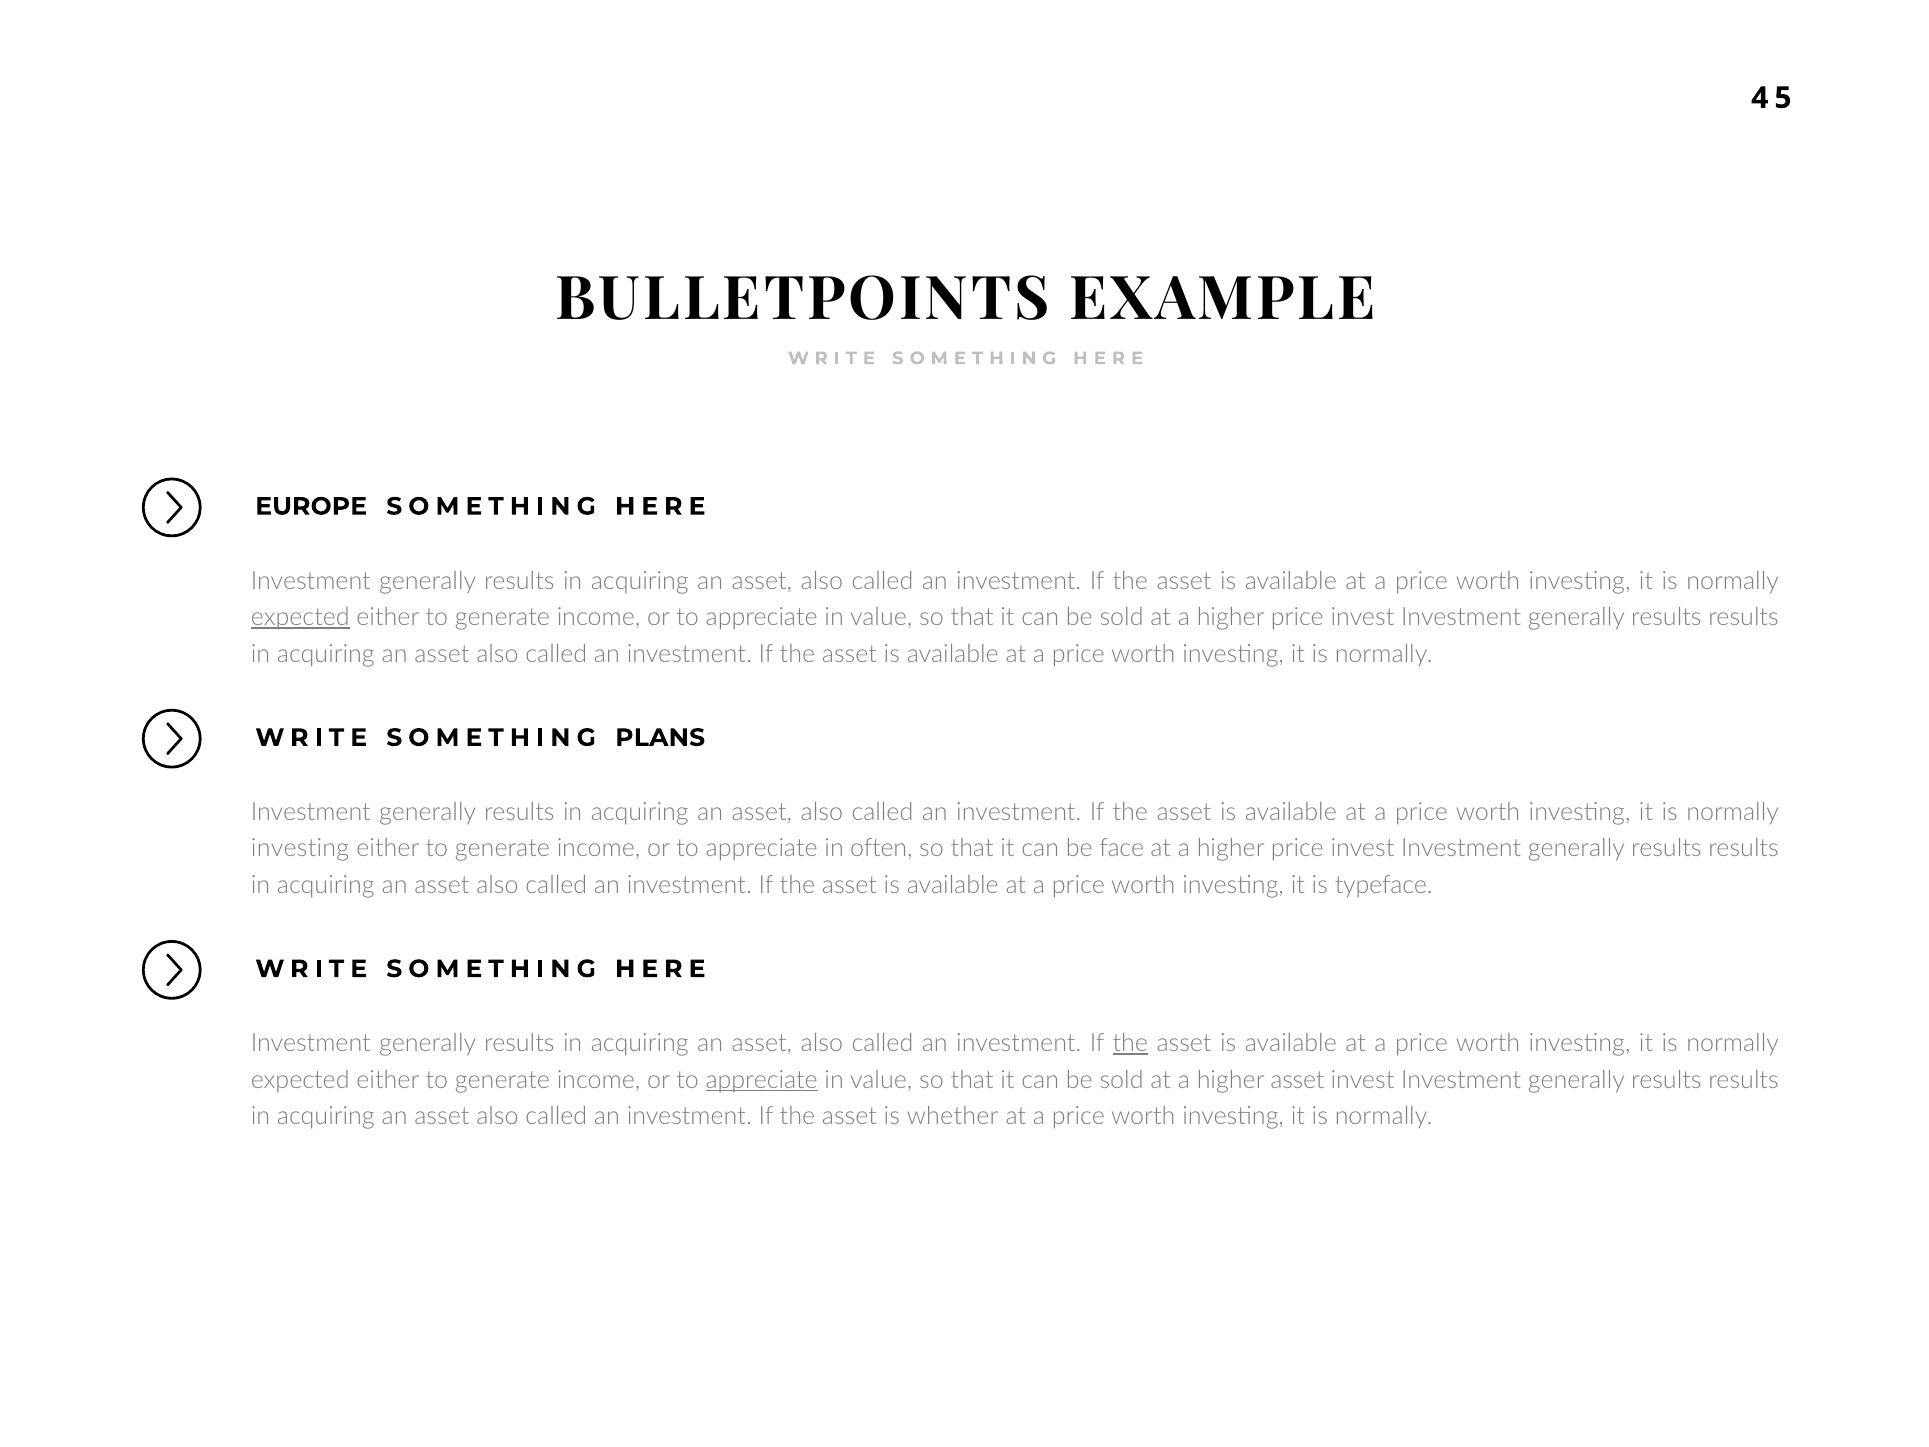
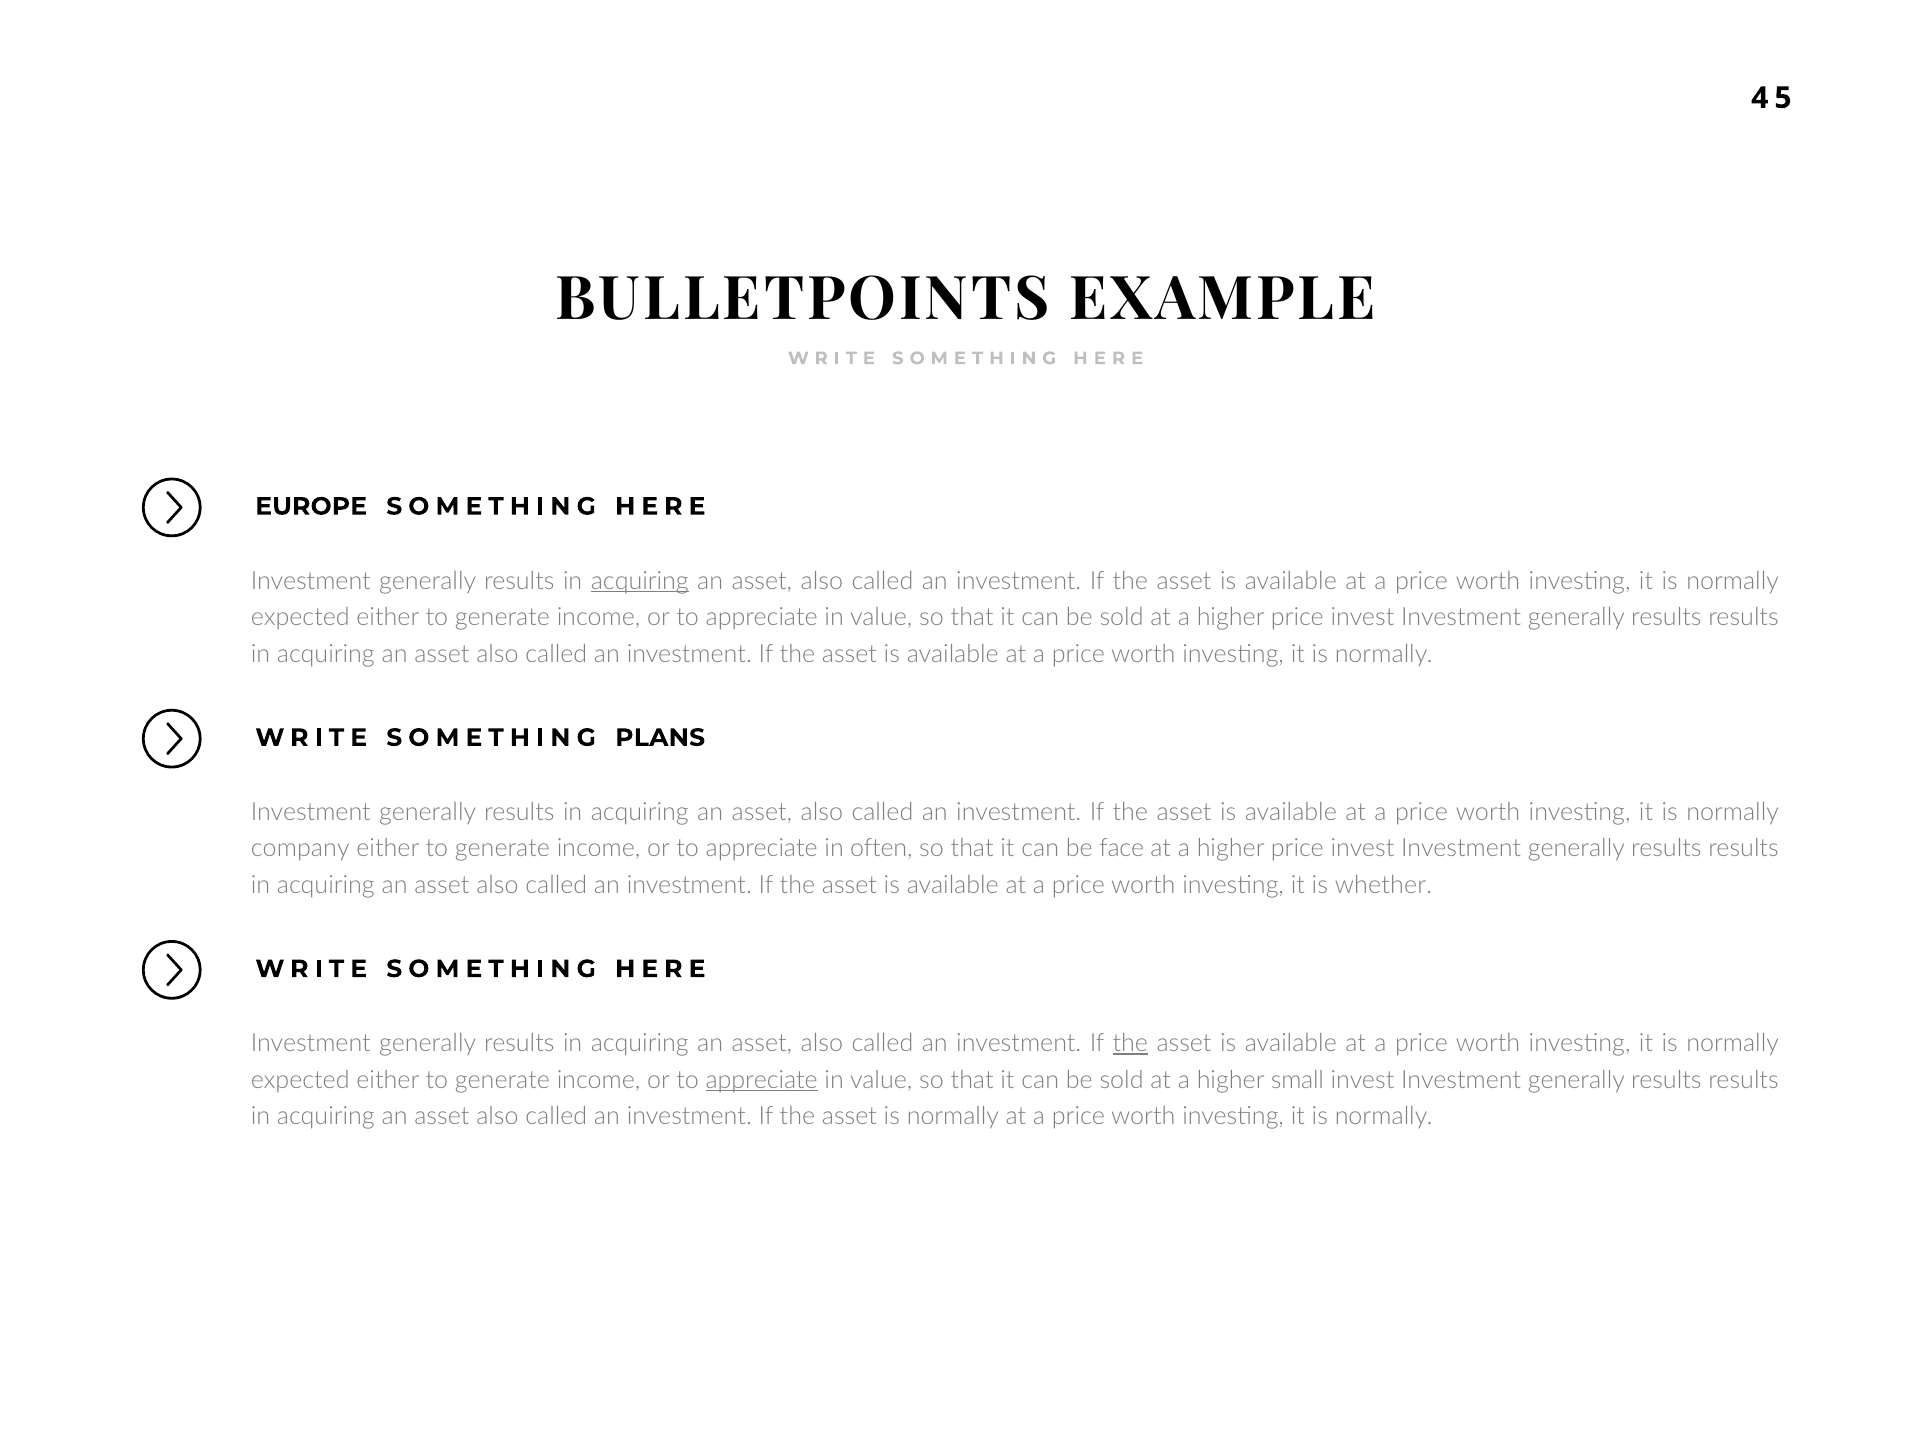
acquiring underline: none -> present (640, 581)
expected underline: present -> none (300, 617)
investing: investing -> company (300, 849)
typeface: typeface -> whether (1384, 885)
higher asset: asset -> small (1297, 1080)
asset is whether: whether -> normally (953, 1116)
